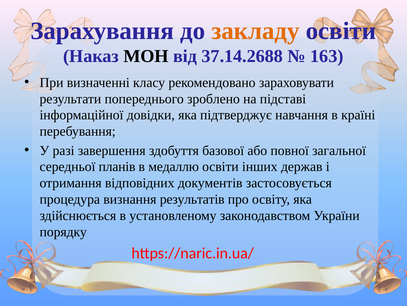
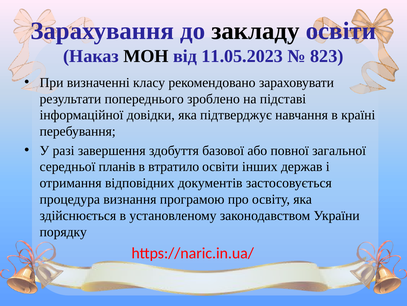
закладу colour: orange -> black (256, 31)
37.14.2688: 37.14.2688 -> 11.05.2023 (242, 56)
163: 163 -> 823 (327, 56)
медаллю: медаллю -> втратило (174, 166)
результатів: результатів -> програмою (192, 199)
